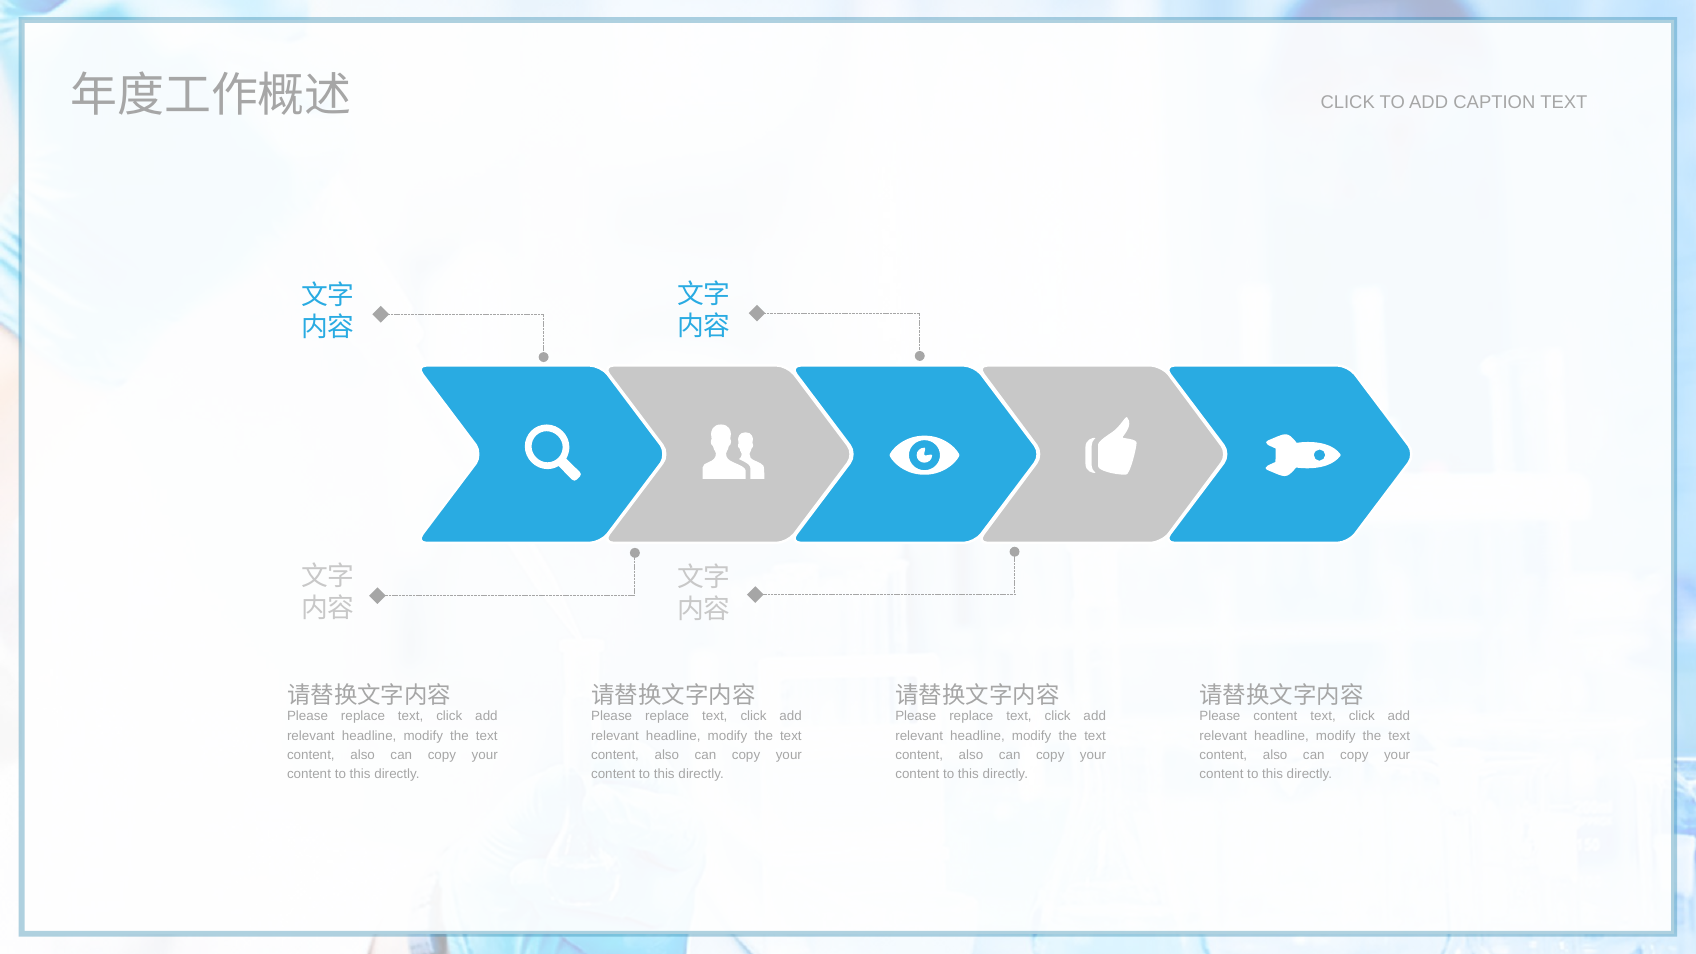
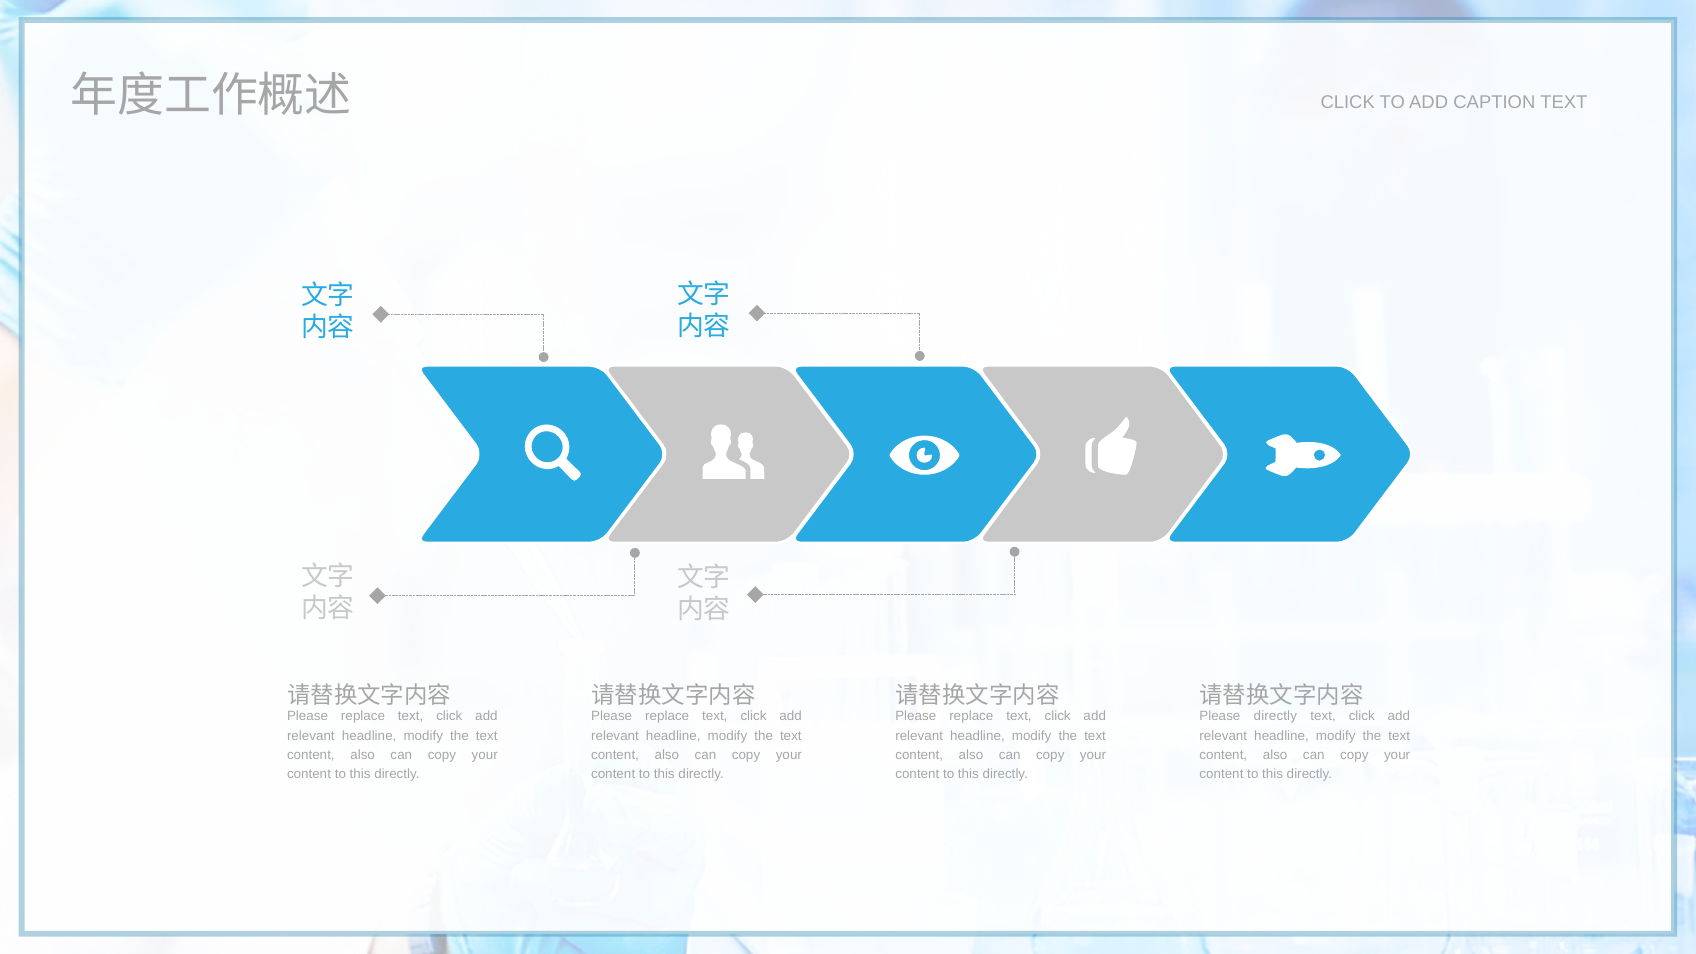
Please content: content -> directly (1275, 716)
